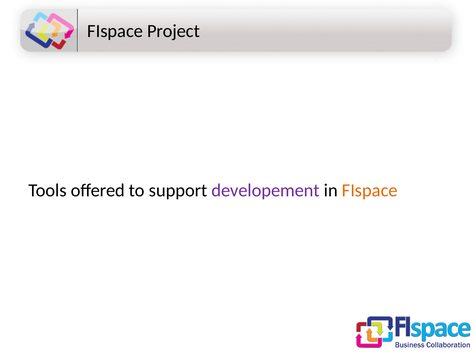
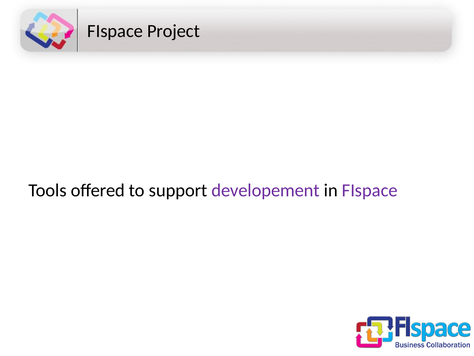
FIspace colour: orange -> purple (370, 190)
